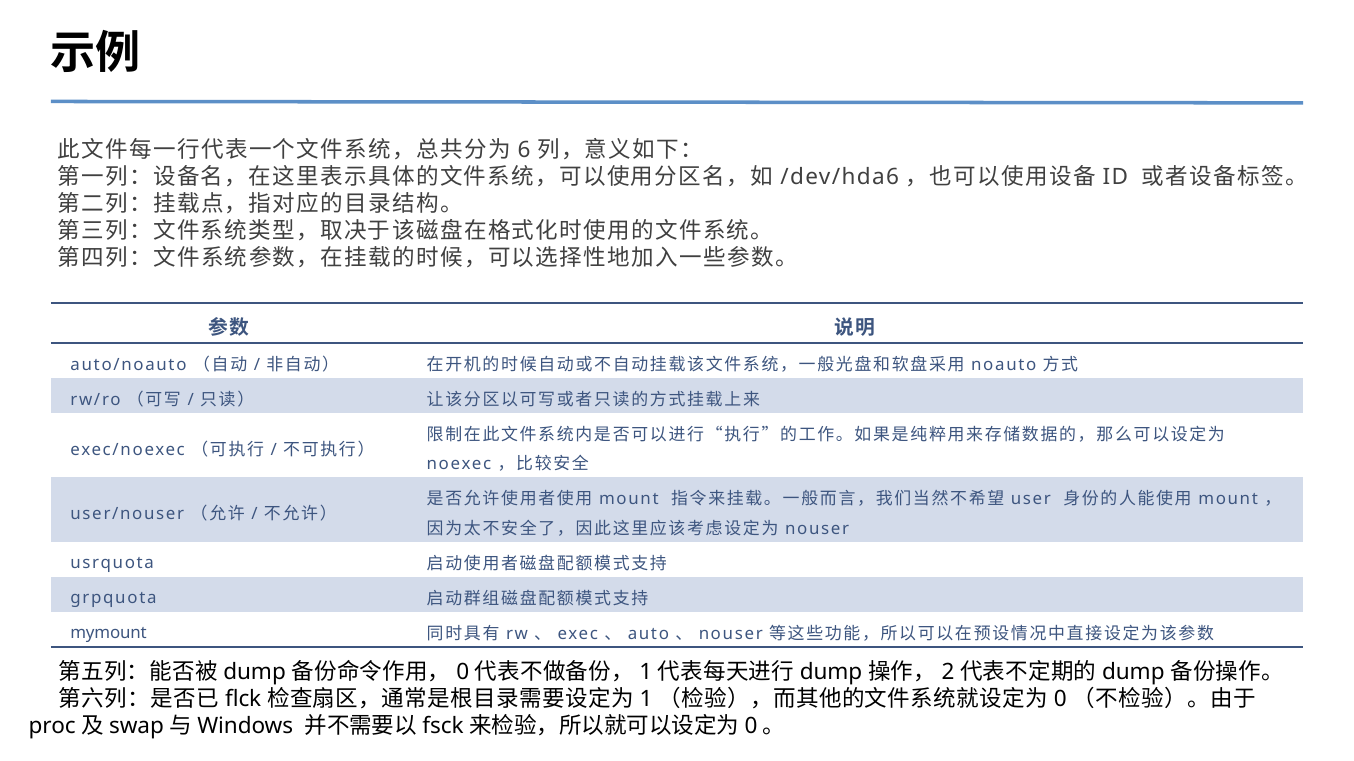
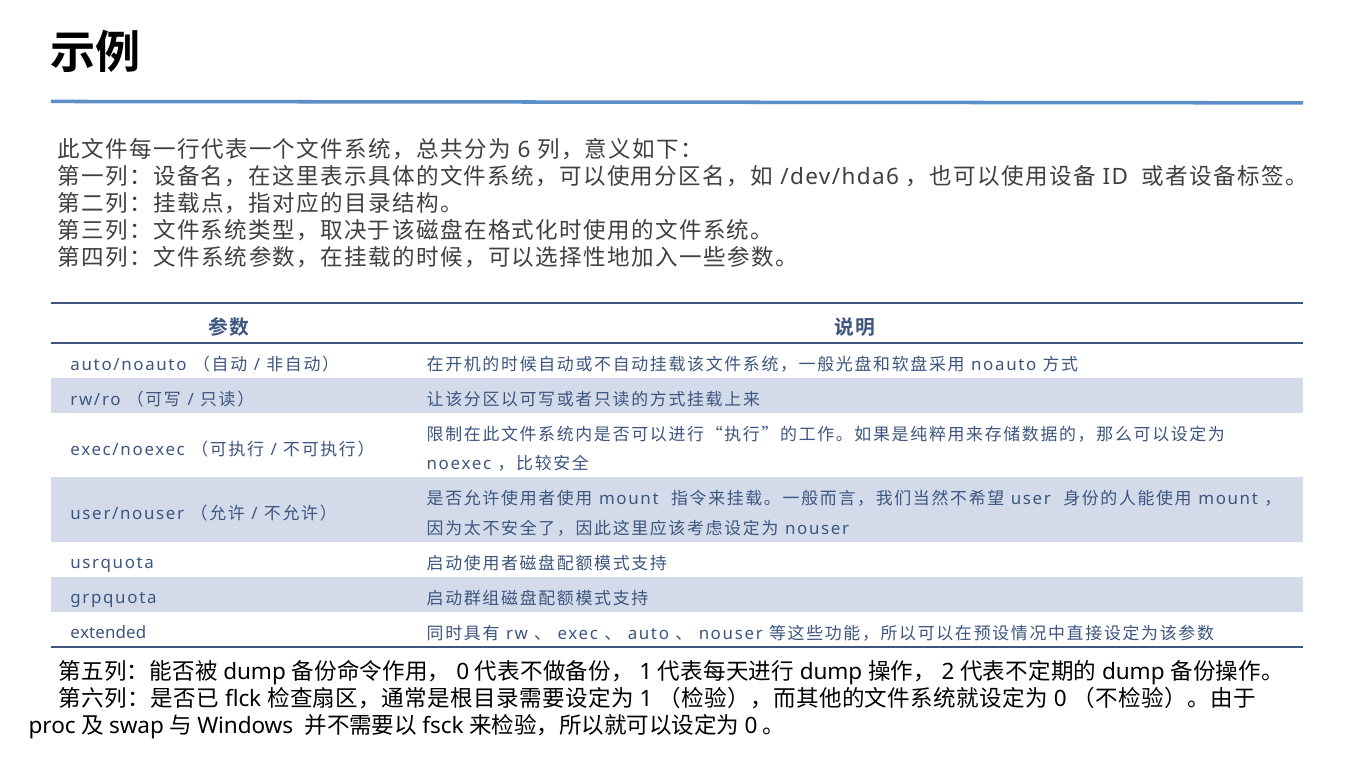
mymount: mymount -> extended (108, 633)
